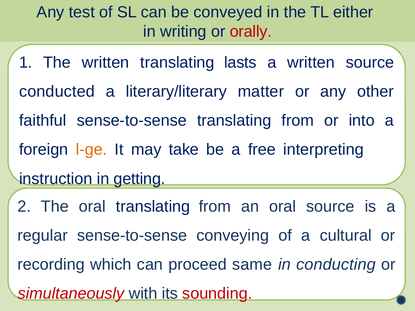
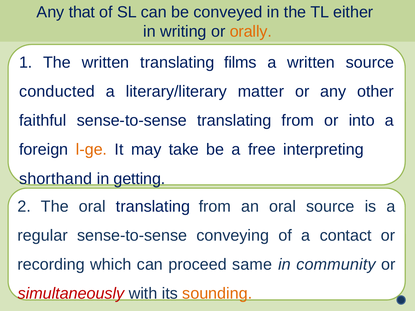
test: test -> that (82, 12)
orally colour: red -> orange (251, 31)
lasts: lasts -> films (240, 63)
instruction: instruction -> shorthand (56, 179)
cultural: cultural -> contact (346, 236)
conducting: conducting -> community (336, 265)
sounding colour: red -> orange (217, 294)
